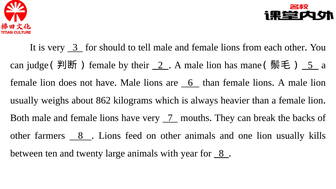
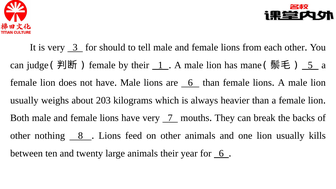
2: 2 -> 1 (160, 65)
862: 862 -> 203 (103, 100)
farmers: farmers -> nothing (50, 136)
animals with: with -> their (169, 153)
for 8: 8 -> 6 (221, 153)
